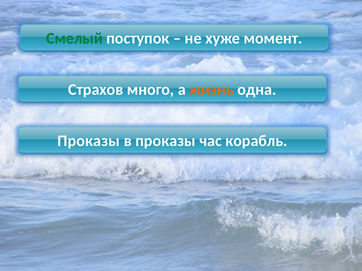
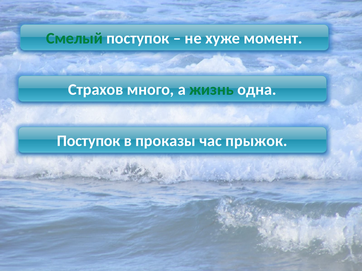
жизнь colour: orange -> green (212, 90)
Проказы: Проказы -> Поступок (89, 141)
корабль: корабль -> прыжок (256, 141)
